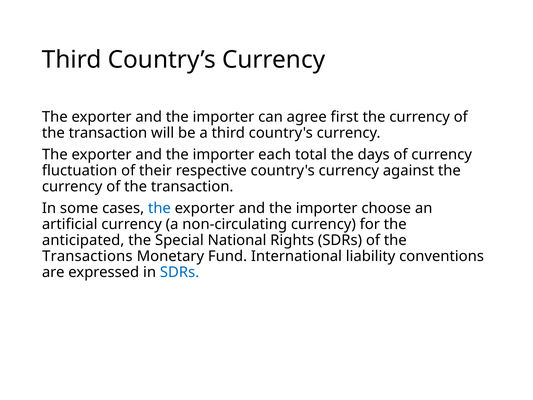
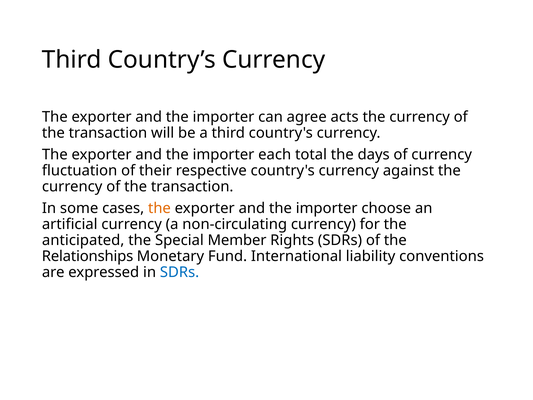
first: first -> acts (345, 117)
the colour: blue -> orange (159, 208)
National: National -> Member (237, 240)
Transactions: Transactions -> Relationships (88, 256)
